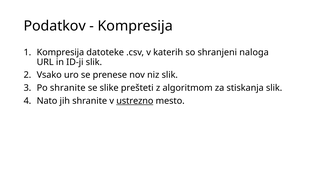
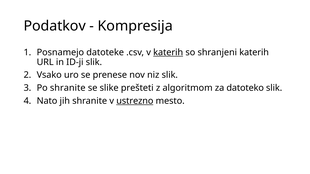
Kompresija: Kompresija -> Posnamejo (60, 52)
katerih underline: none -> present (168, 52)
shranjeni naloga: naloga -> katerih (254, 52)
stiskanja: stiskanja -> datoteko (245, 88)
